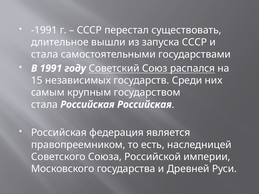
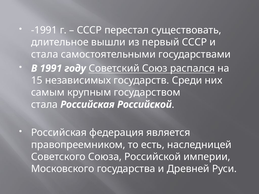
запуска: запуска -> первый (161, 42)
Российская Российская: Российская -> Российской (144, 105)
